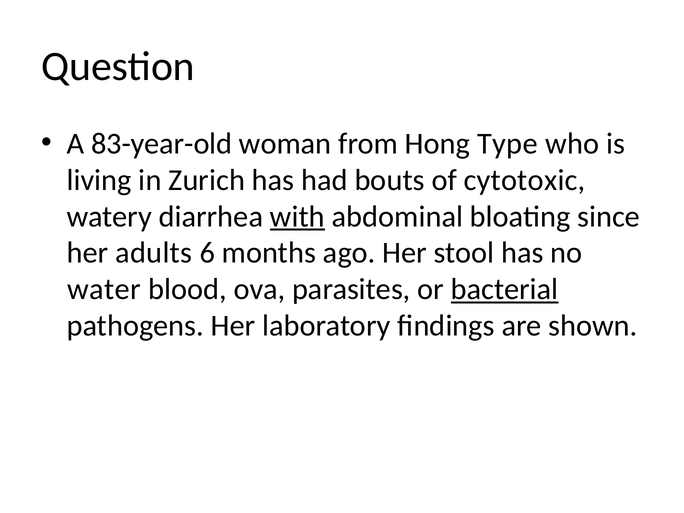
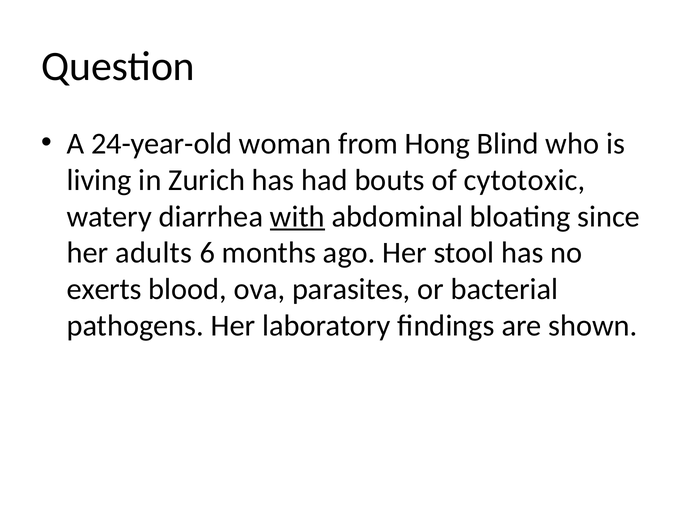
83-year-old: 83-year-old -> 24-year-old (162, 143)
Type: Type -> Blind (508, 143)
water: water -> exerts (104, 289)
bacterial underline: present -> none (505, 289)
